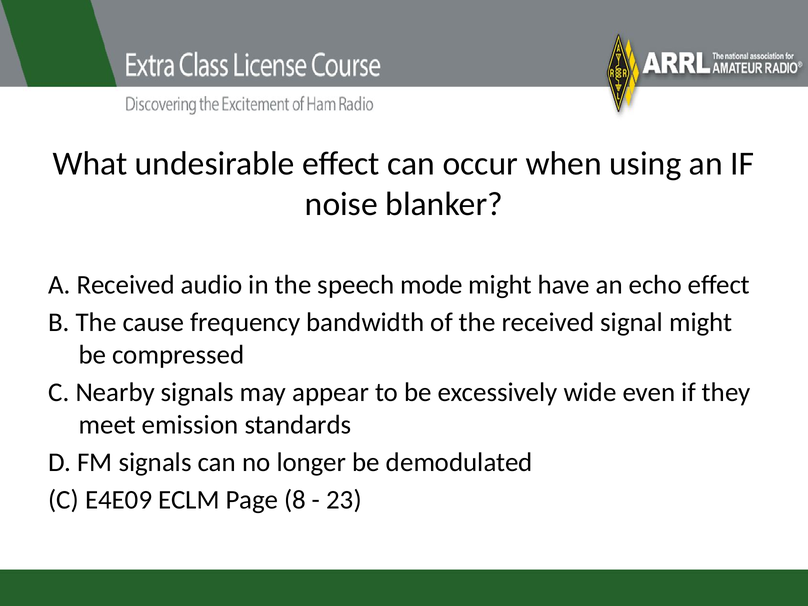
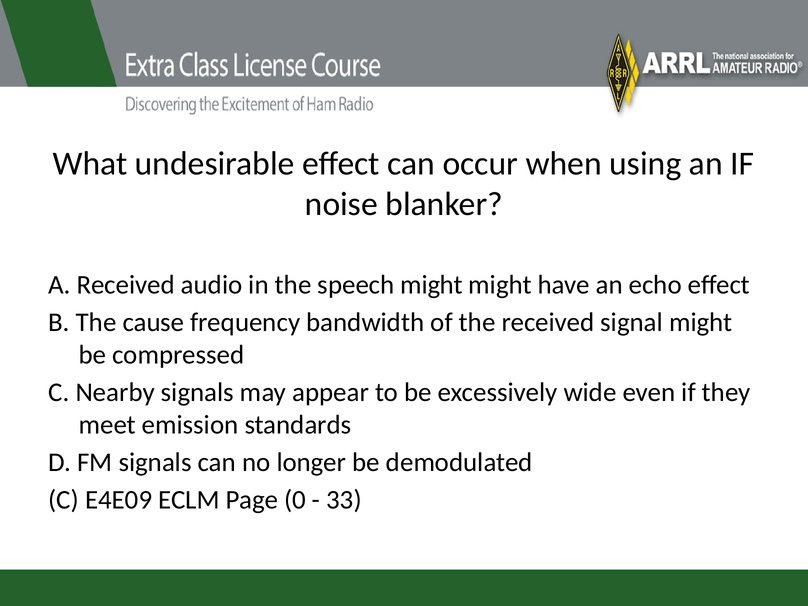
speech mode: mode -> might (432, 285)
8: 8 -> 0 (295, 500)
23: 23 -> 33 (344, 500)
